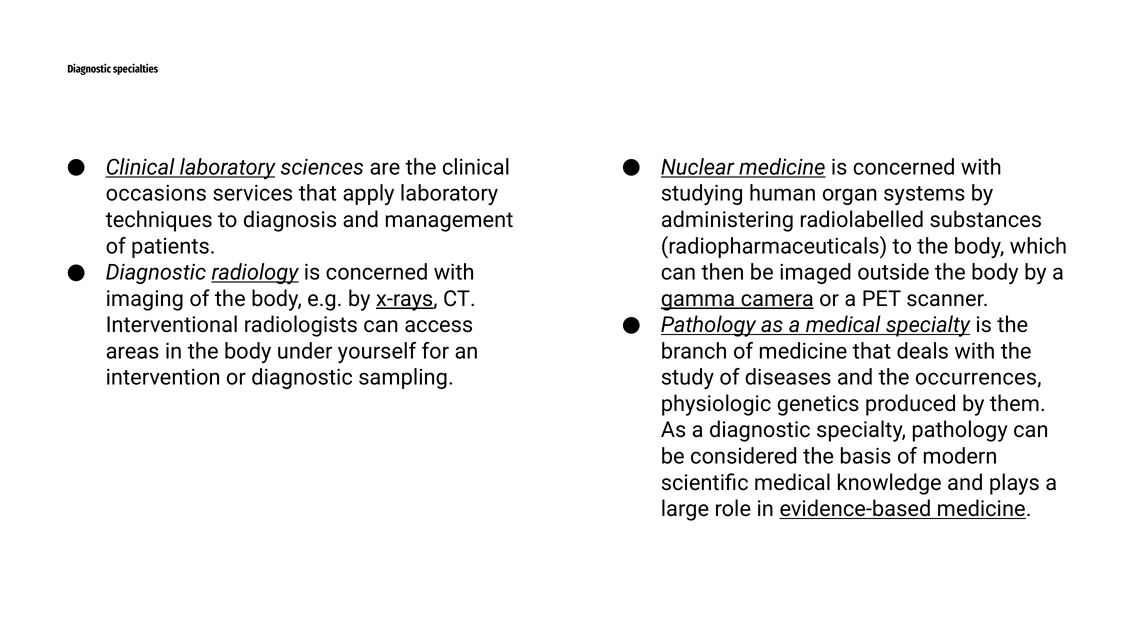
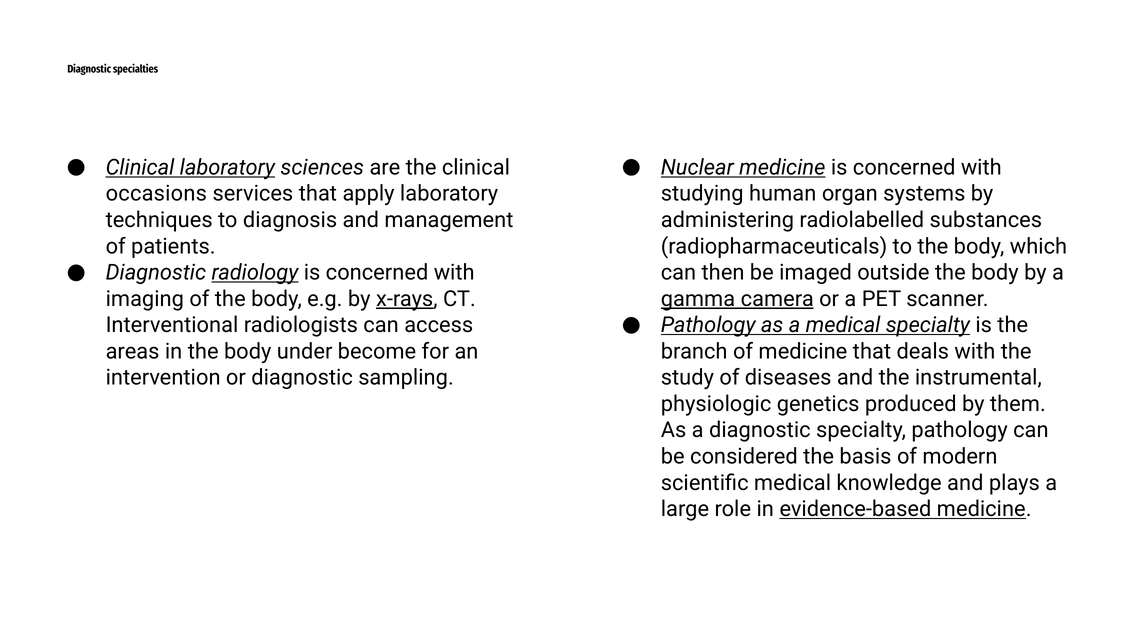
yourself: yourself -> become (377, 351)
occurrences: occurrences -> instrumental (978, 378)
